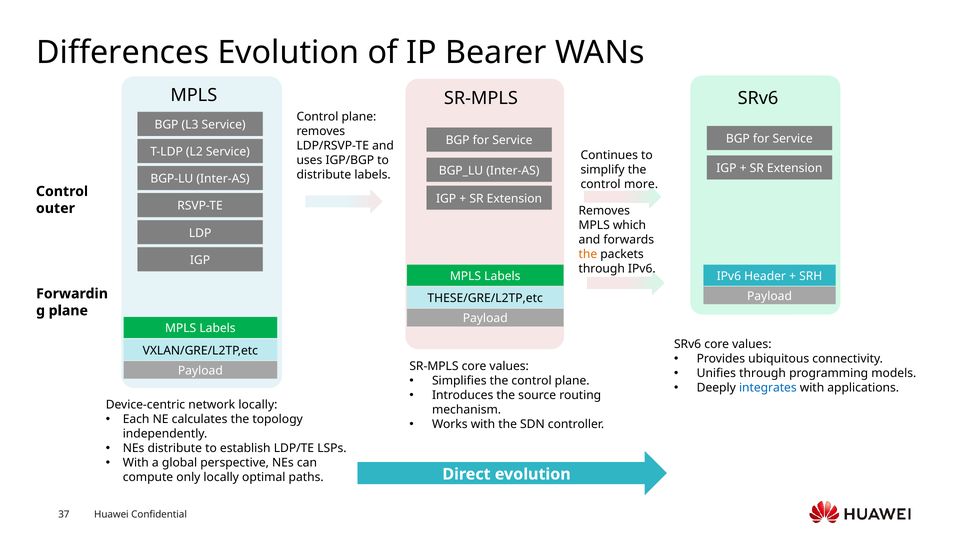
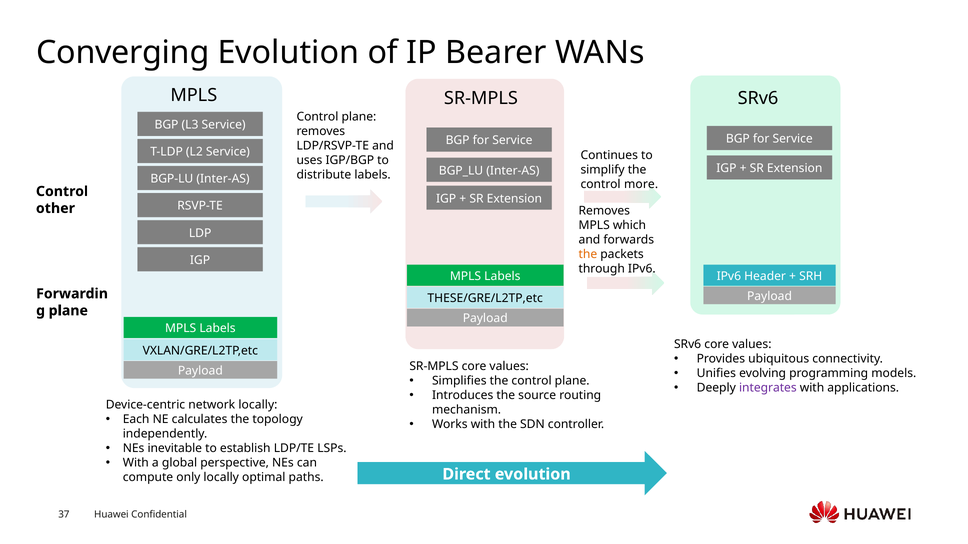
Differences: Differences -> Converging (123, 53)
outer: outer -> other (55, 208)
Unifies through: through -> evolving (763, 374)
integrates colour: blue -> purple (768, 388)
NEs distribute: distribute -> inevitable (175, 449)
